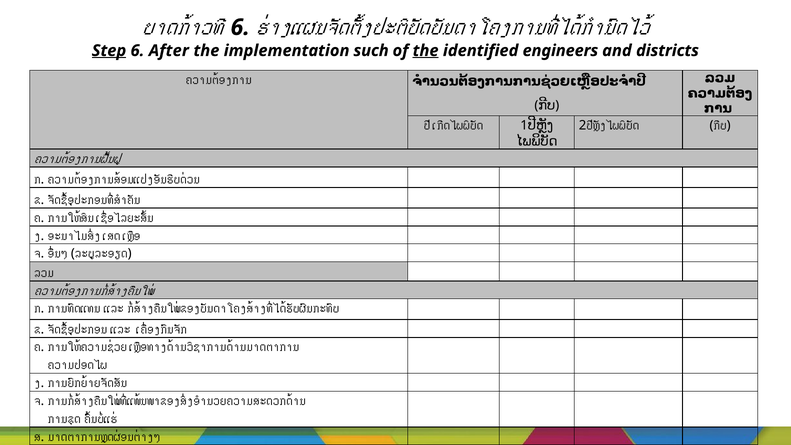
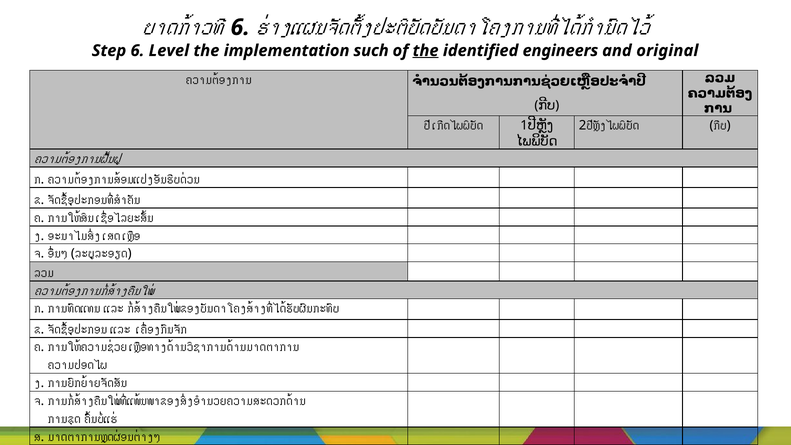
Step underline: present -> none (109, 51)
After: After -> Level (169, 51)
districts: districts -> original (667, 51)
